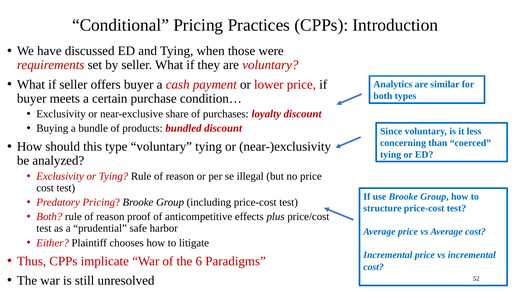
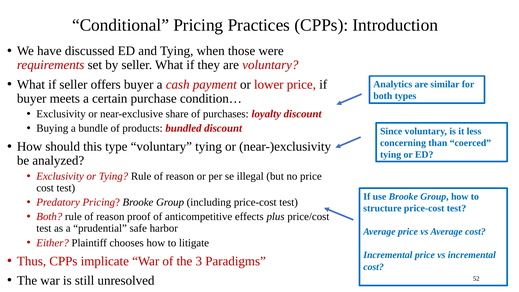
6: 6 -> 3 (199, 261)
